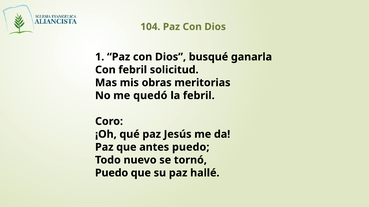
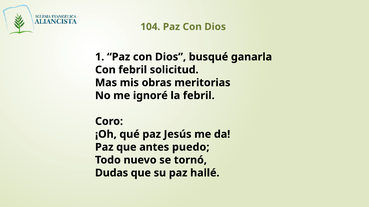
quedó: quedó -> ignoré (150, 96)
Puedo: Puedo -> Dudas (112, 173)
